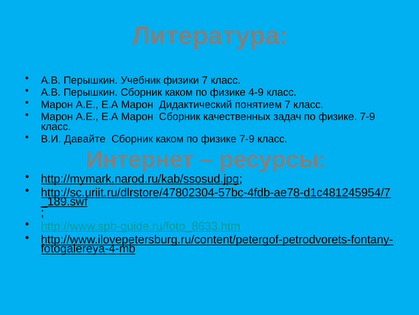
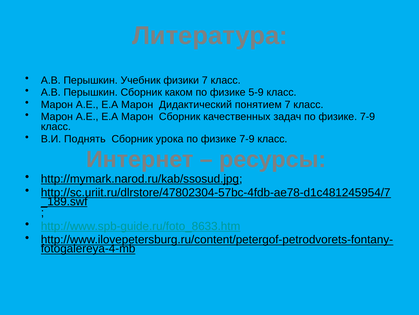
4-9: 4-9 -> 5-9 (256, 92)
Давайте: Давайте -> Поднять (85, 139)
каком: каком -> урока (170, 139)
